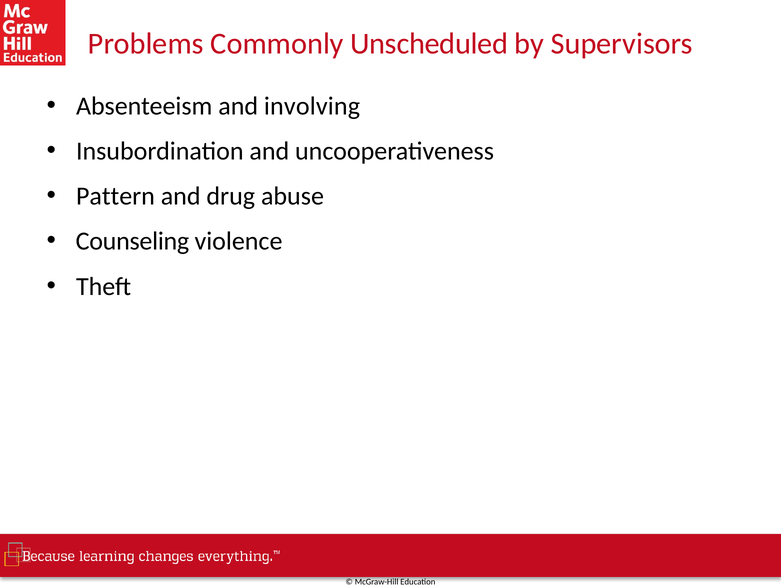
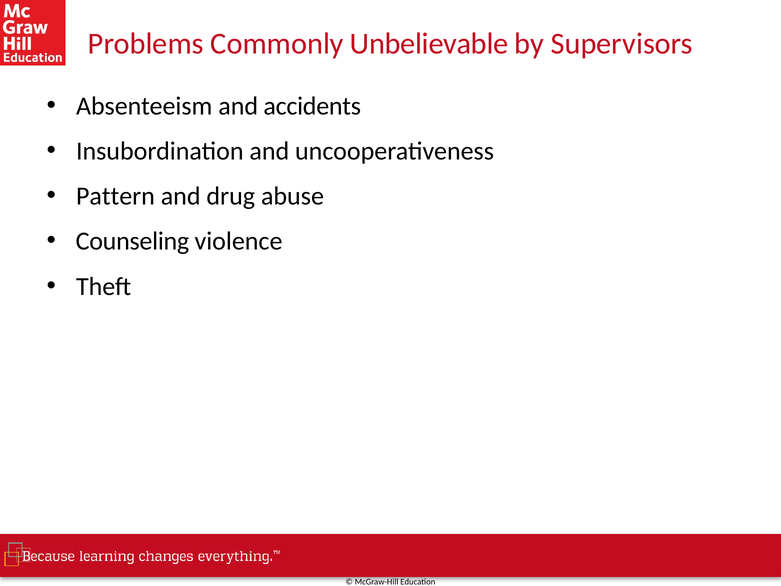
Unscheduled: Unscheduled -> Unbelievable (429, 44)
involving: involving -> accidents (312, 106)
